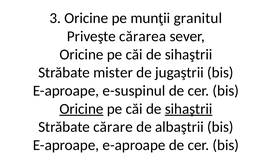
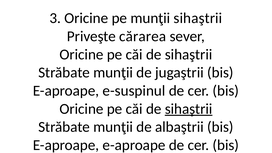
munţii granitul: granitul -> sihaştrii (198, 18)
mister: mister -> munţii (113, 73)
Oricine underline: present -> none (81, 109)
cărare: cărare -> munţii (113, 127)
